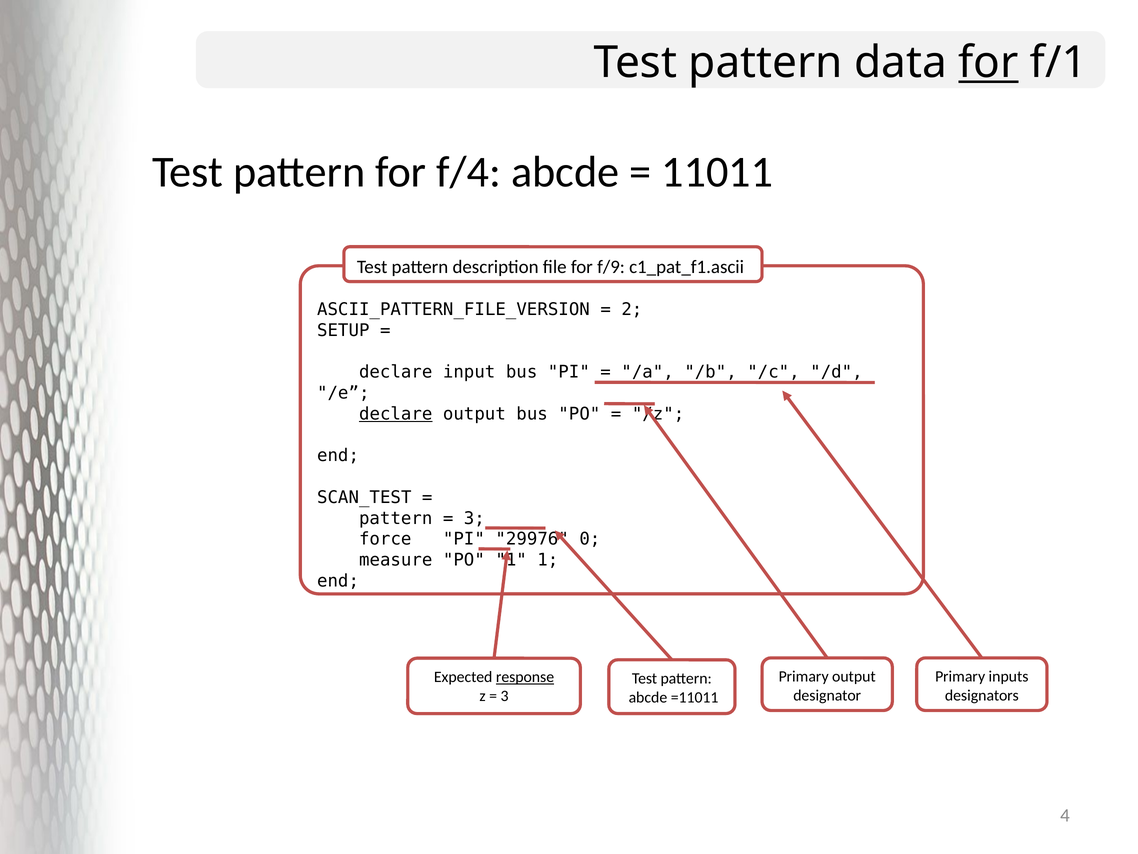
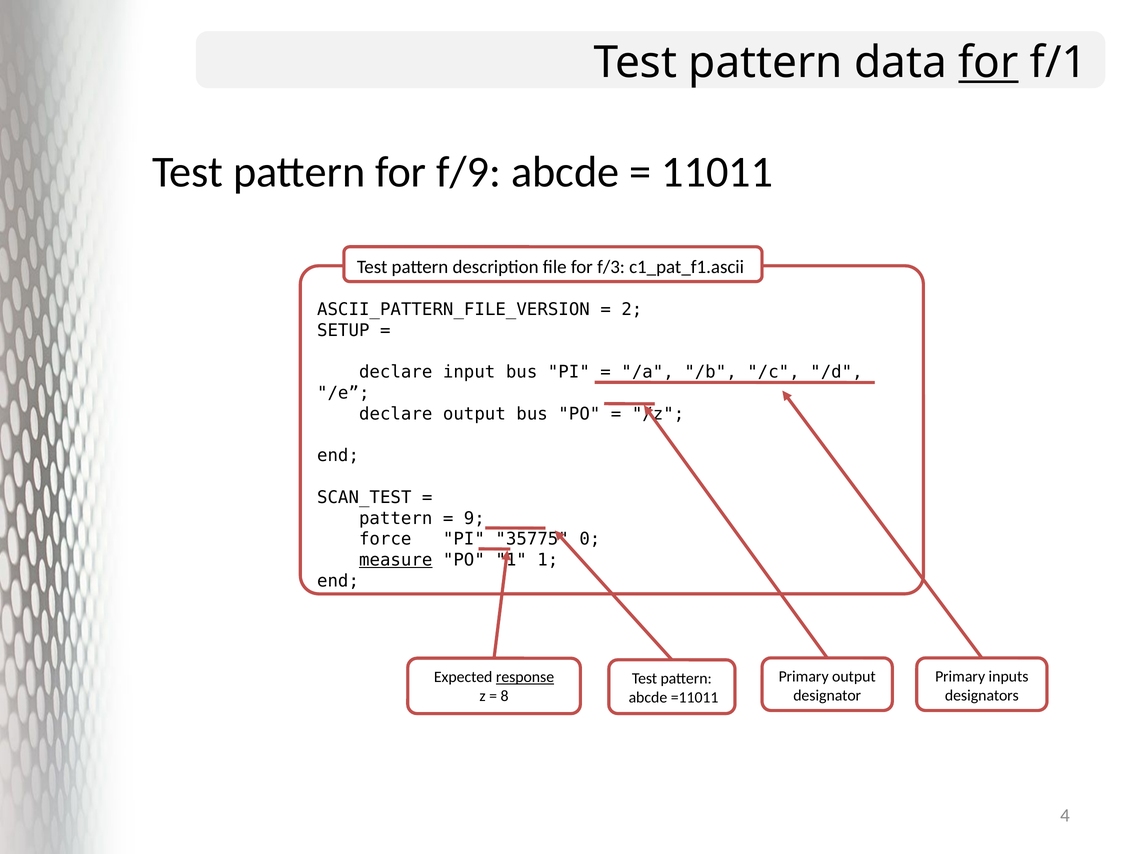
f/4: f/4 -> f/9 (469, 172)
f/9: f/9 -> f/3 (611, 267)
declare underline: present -> none (396, 414)
3: 3 -> 9 (474, 518)
29976: 29976 -> 35775 (532, 539)
measure underline: none -> present (396, 560)
3: 3 -> 8 (505, 696)
